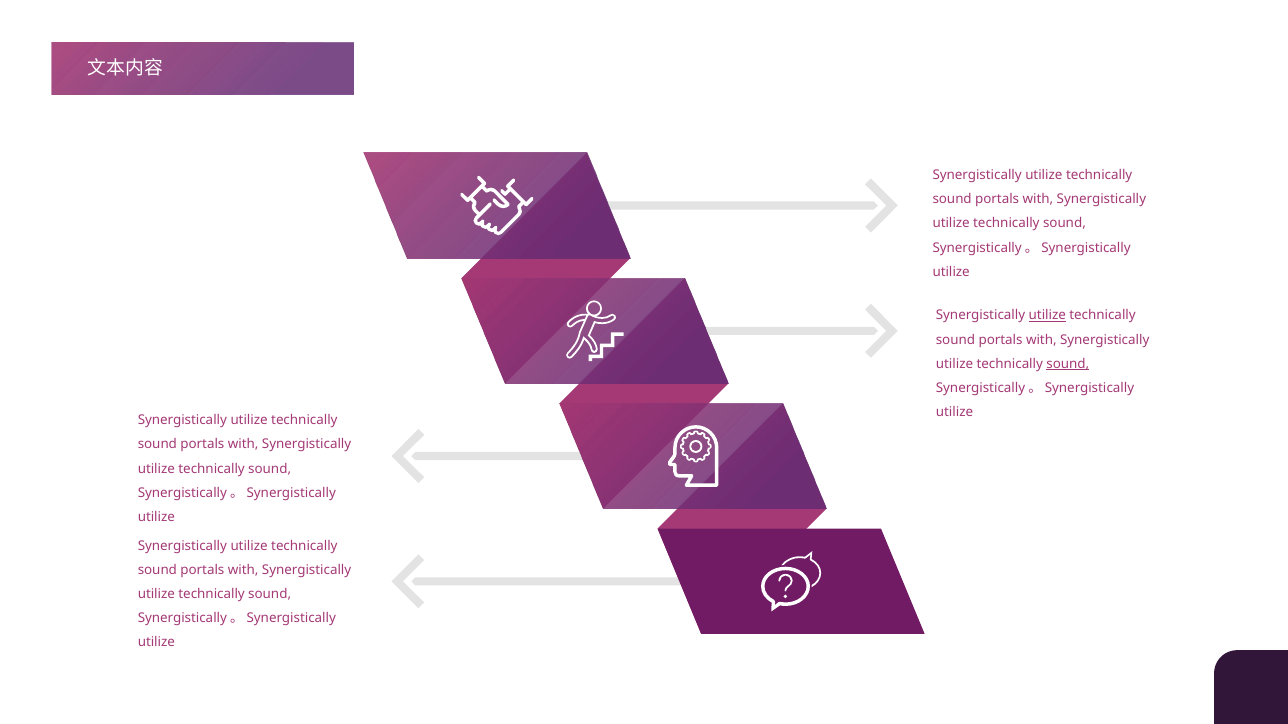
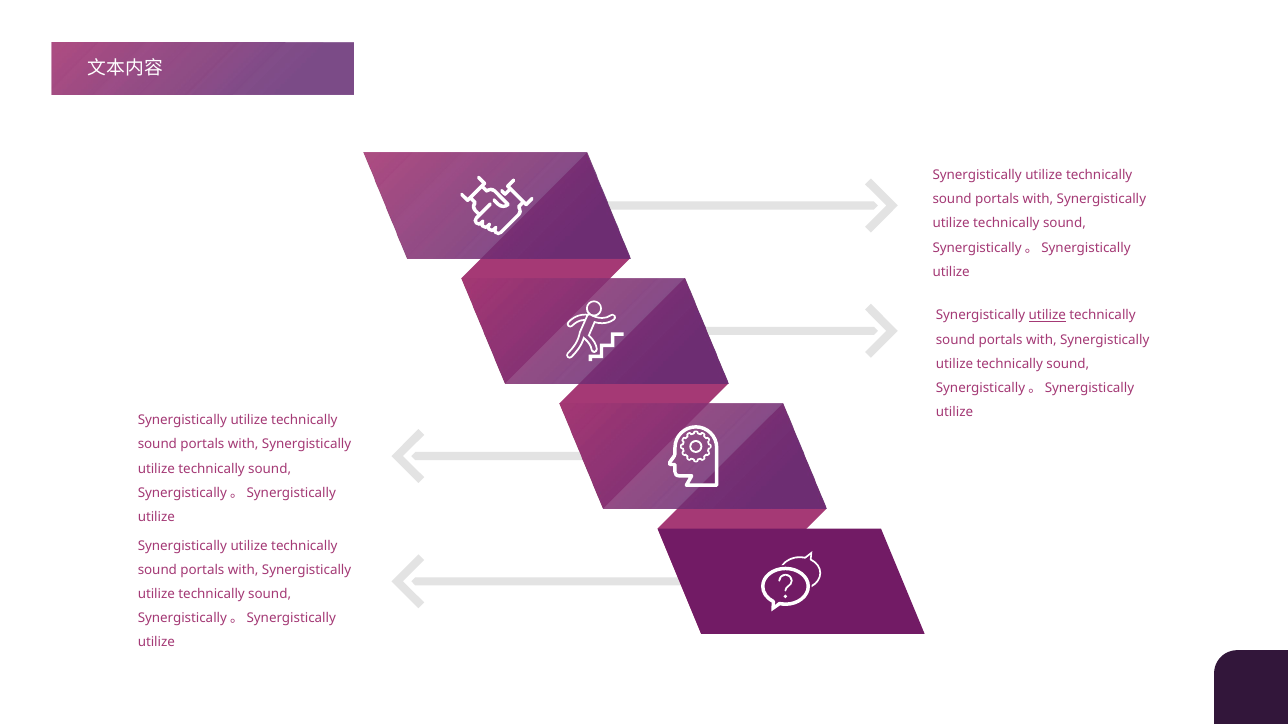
sound underline: present -> none (1068, 364)
